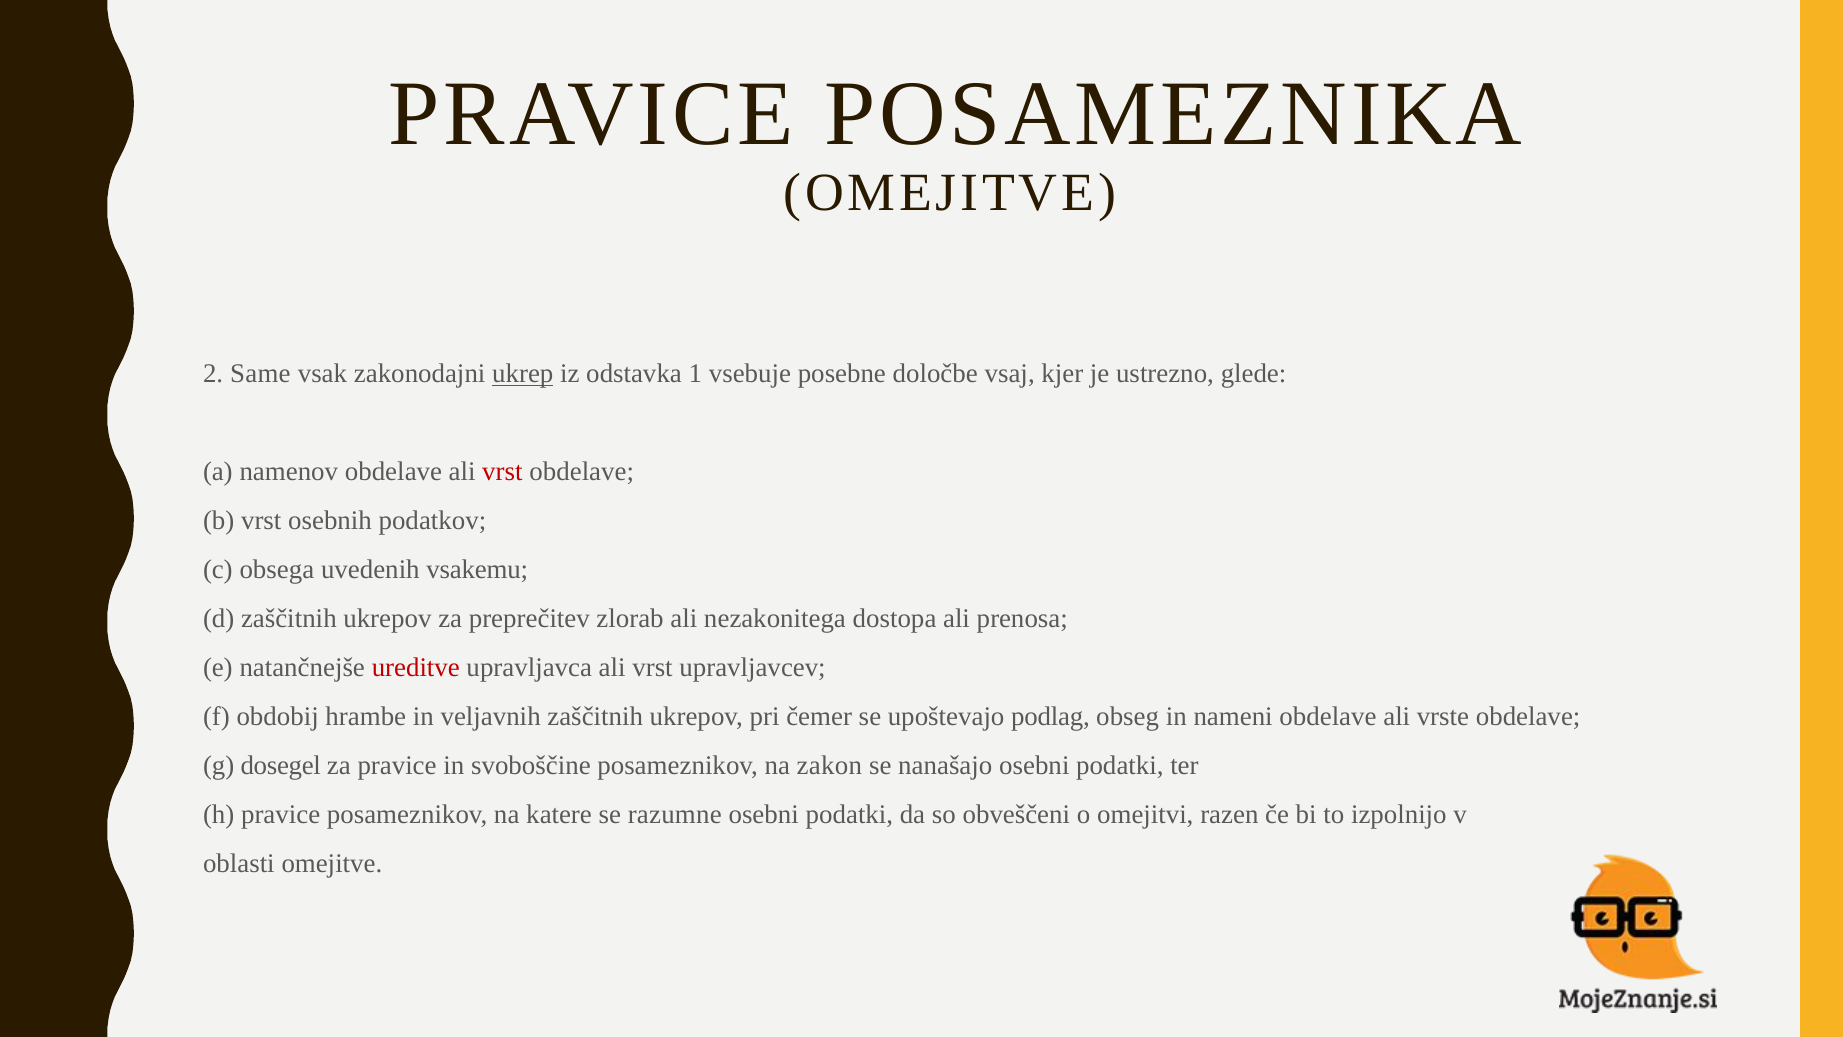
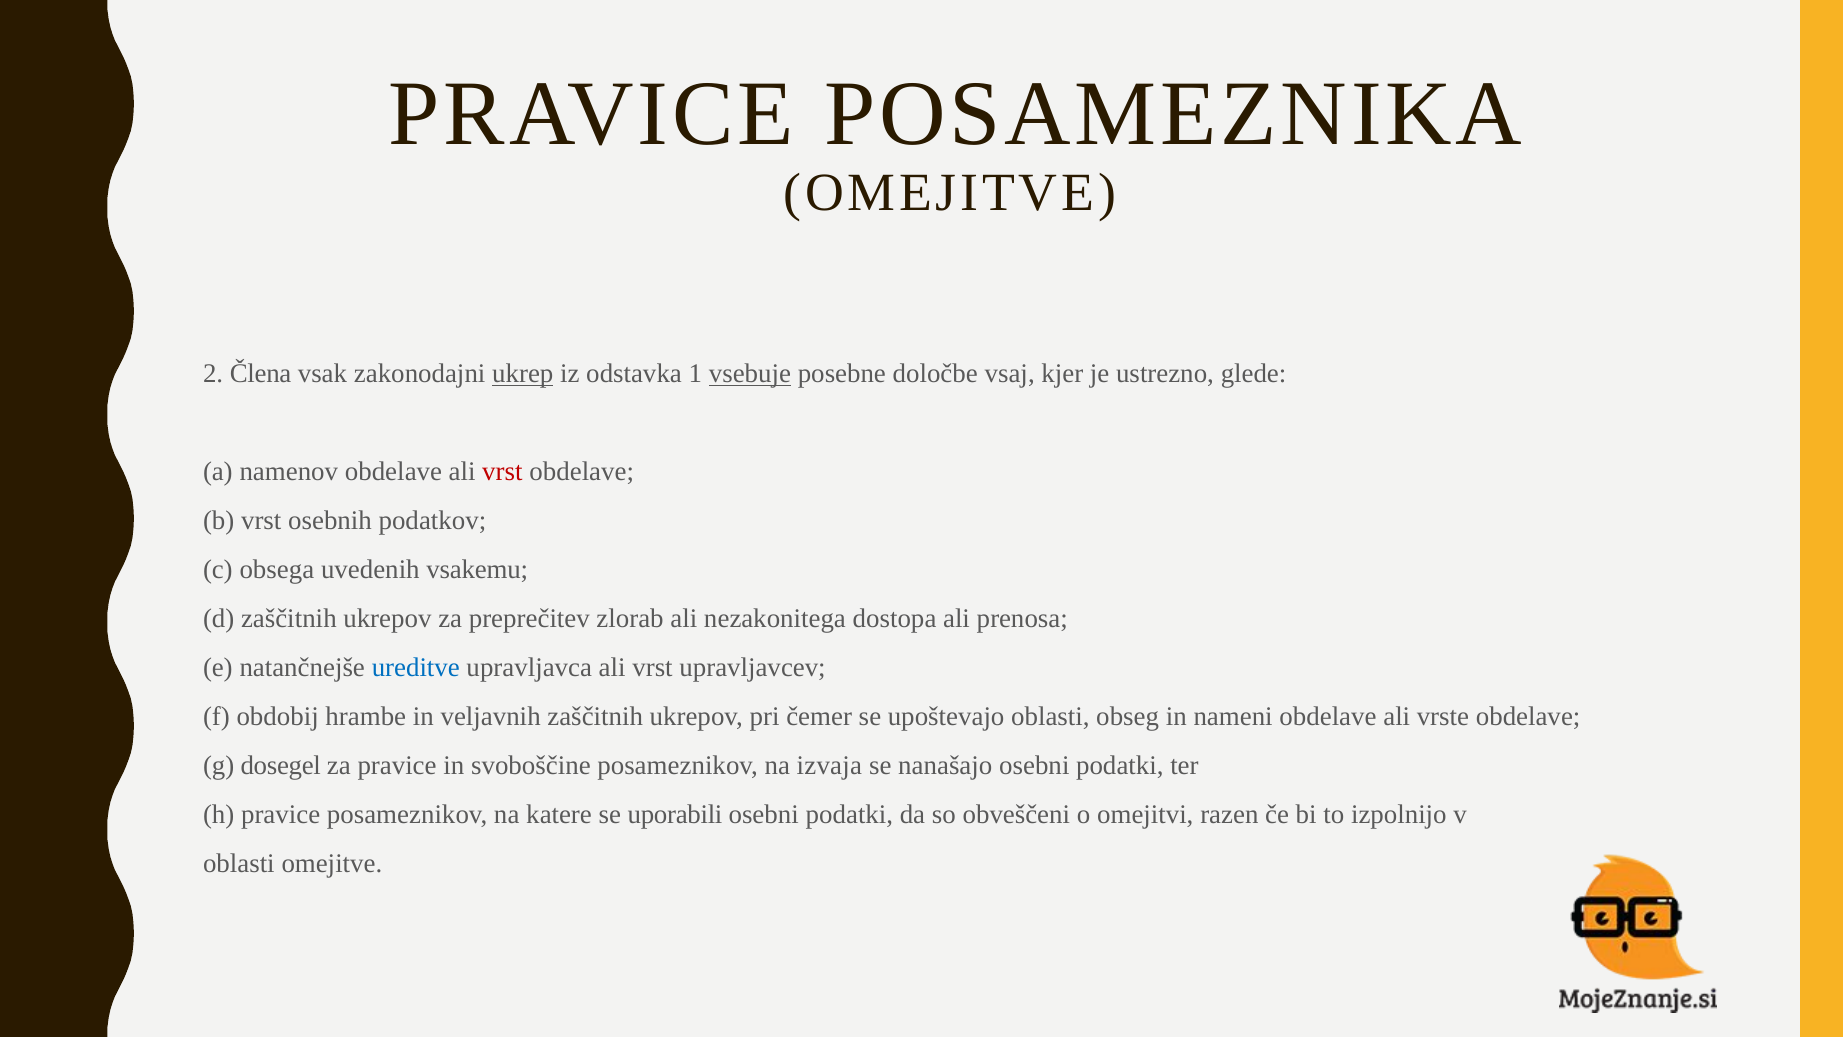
Same: Same -> Člena (261, 374)
vsebuje underline: none -> present (750, 374)
ureditve colour: red -> blue (416, 667)
upoštevajo podlag: podlag -> oblasti (1050, 716)
zakon: zakon -> izvaja (829, 765)
razumne: razumne -> uporabili (675, 814)
